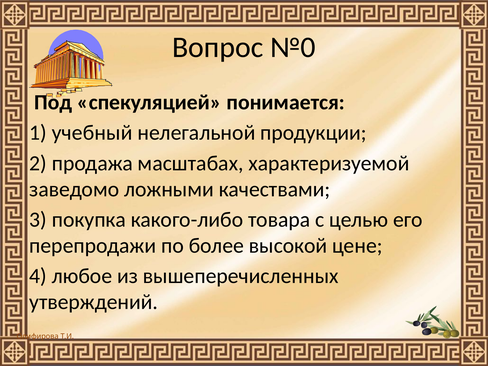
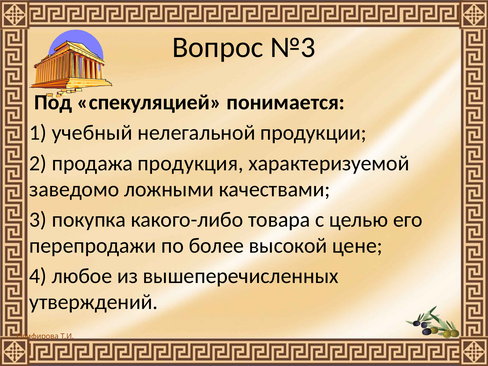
№0: №0 -> №3 (293, 47)
масштабах: масштабах -> продукция (191, 163)
